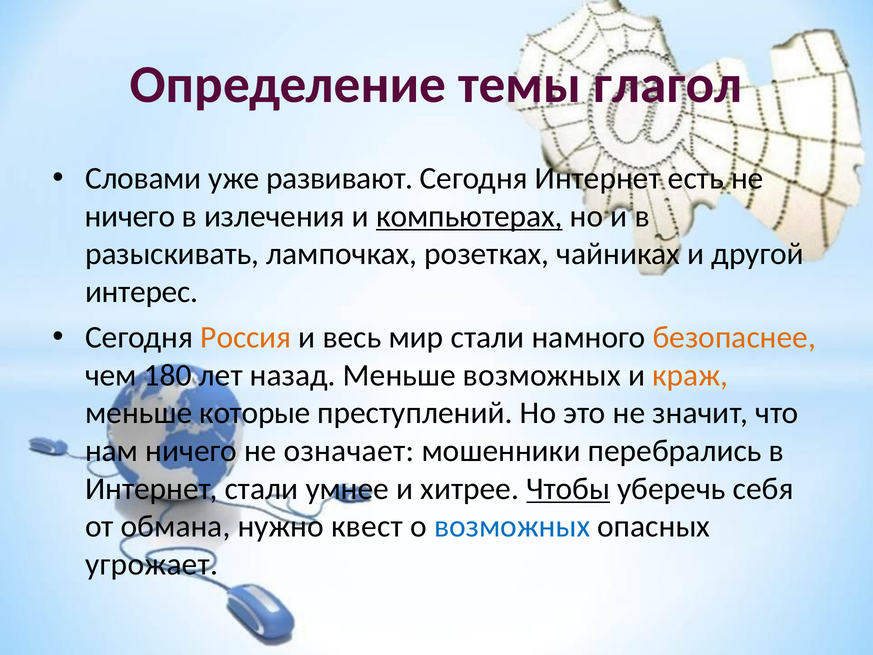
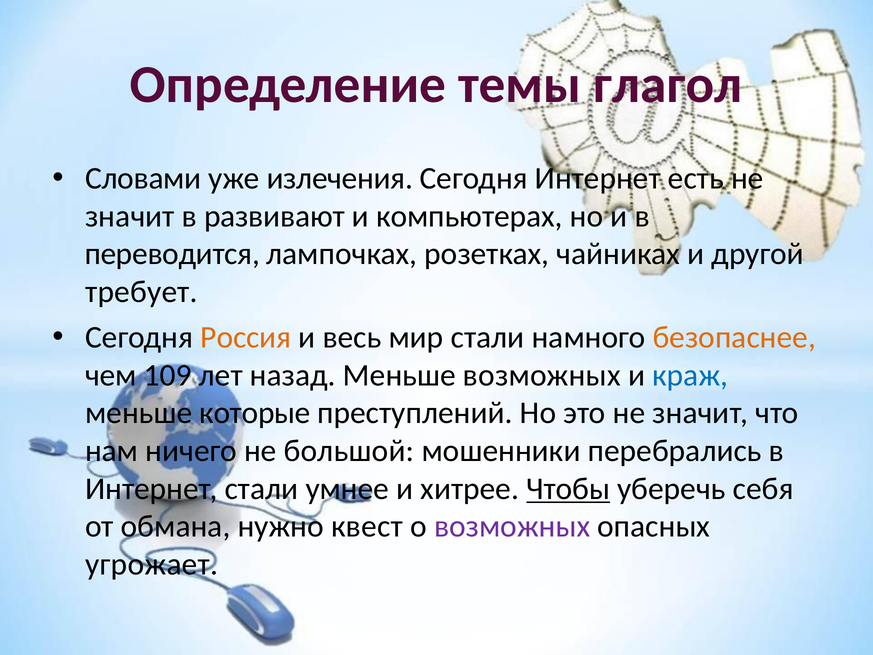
развивают: развивают -> излечения (340, 178)
ничего: ничего -> значит (130, 216)
излечения: излечения -> развивают (274, 216)
компьютерах underline: present -> none (469, 216)
разыскивать: разыскивать -> переводится (172, 254)
интерес: интерес -> требует (141, 292)
180: 180 -> 109 (168, 375)
краж colour: orange -> blue (690, 375)
означает: означает -> большой (349, 451)
возможных colour: blue -> purple (512, 526)
